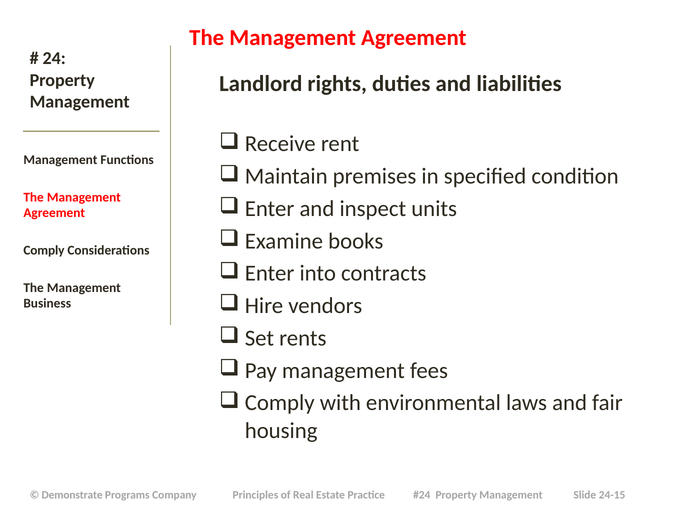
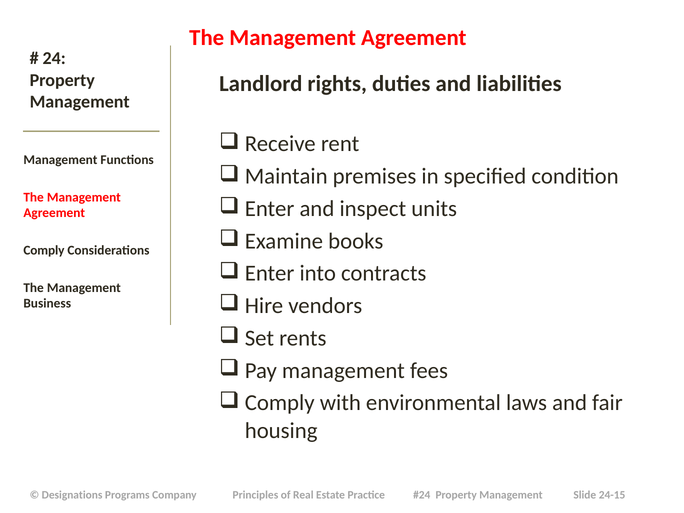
Demonstrate: Demonstrate -> Designations (72, 495)
